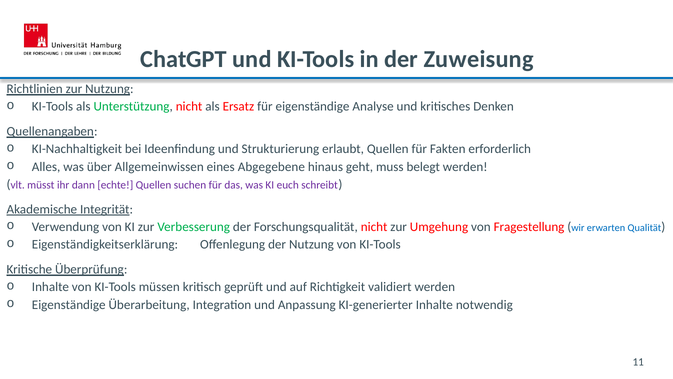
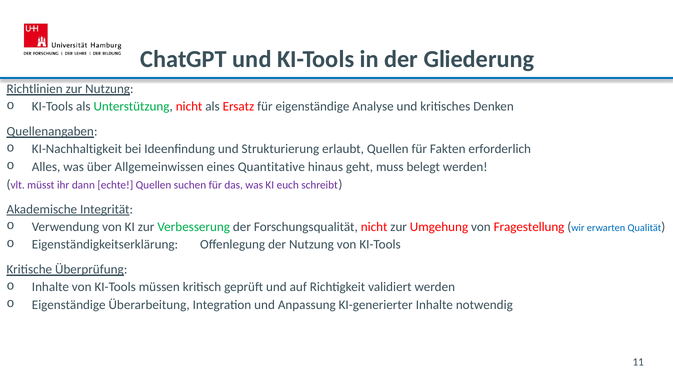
Zuweisung: Zuweisung -> Gliederung (479, 59)
Abgegebene: Abgegebene -> Quantitative (271, 167)
